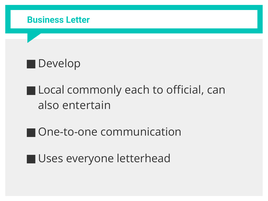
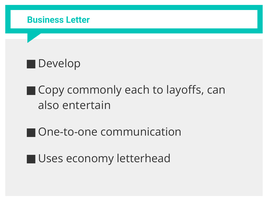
Local: Local -> Copy (51, 90)
official: official -> layoffs (185, 90)
everyone: everyone -> economy (90, 159)
